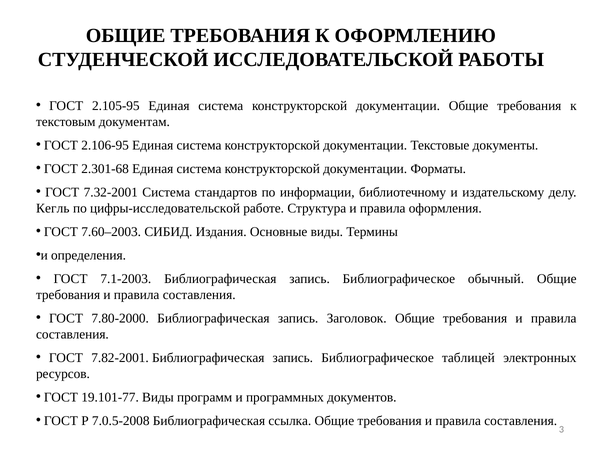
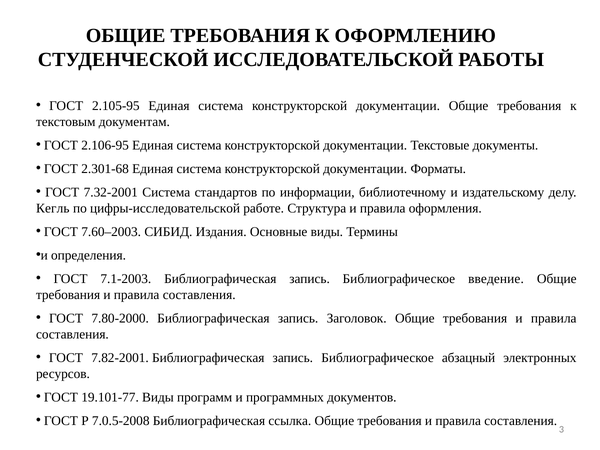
обычный: обычный -> введение (496, 279)
таблицей: таблицей -> абзацный (469, 358)
